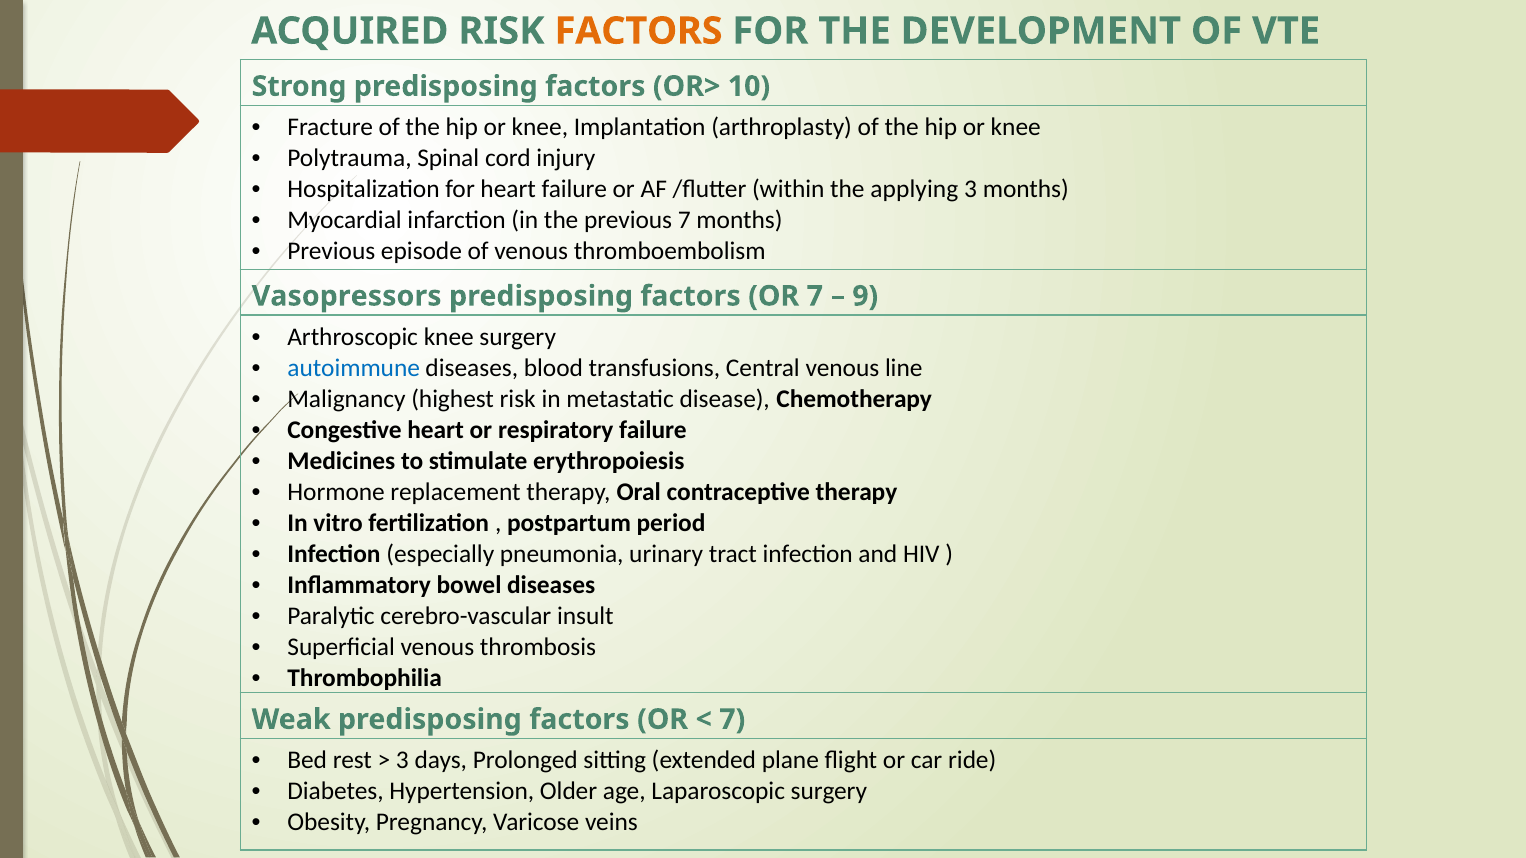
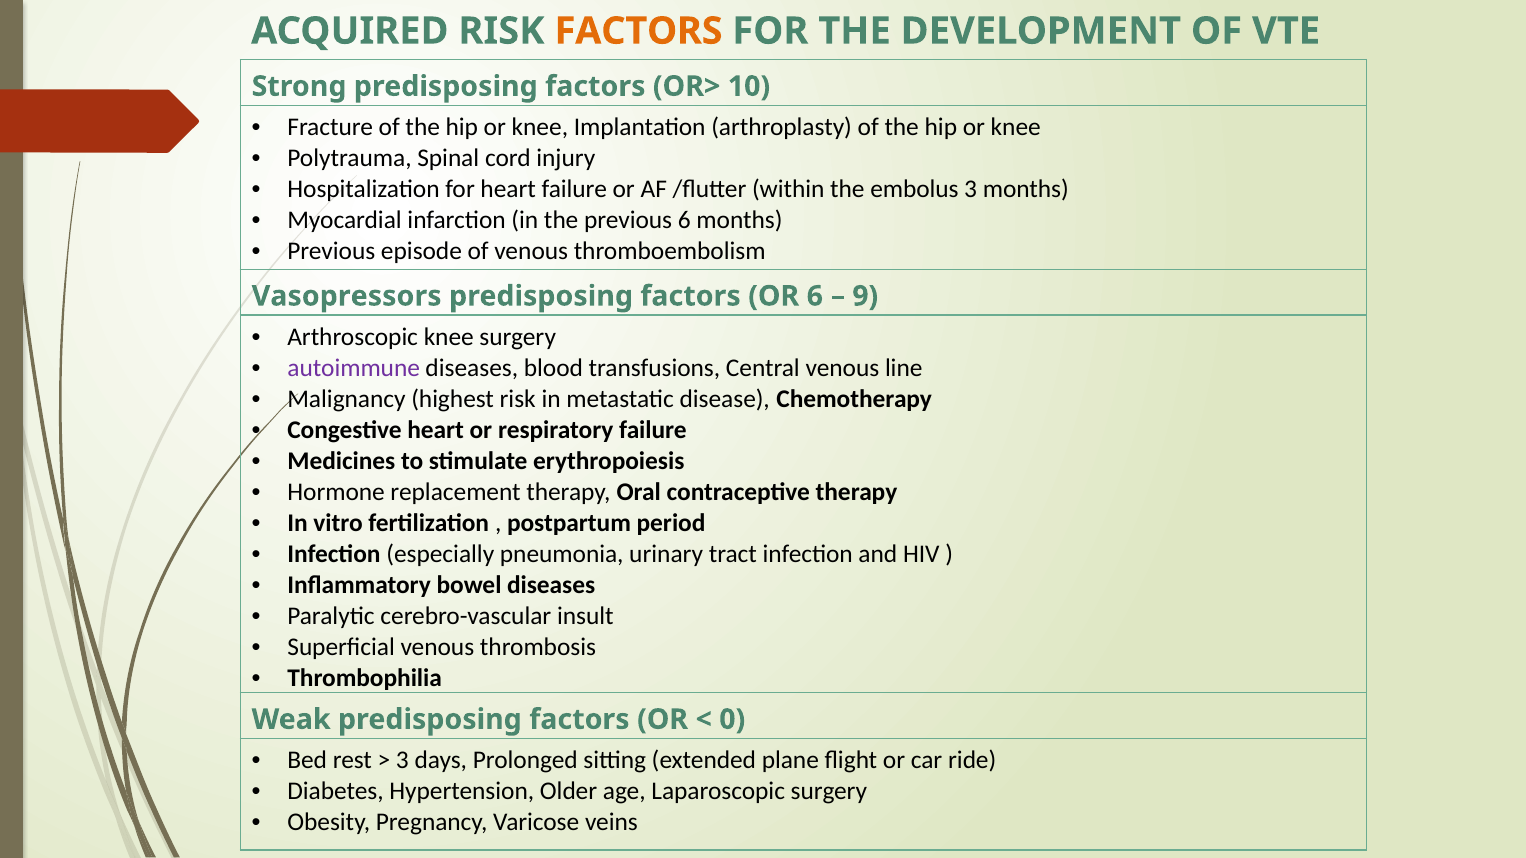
applying: applying -> embolus (914, 189)
previous 7: 7 -> 6 (684, 220)
OR 7: 7 -> 6 (815, 296)
autoimmune colour: blue -> purple (354, 368)
7: 7 -> 0 (732, 720)
